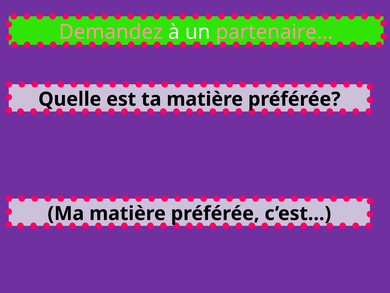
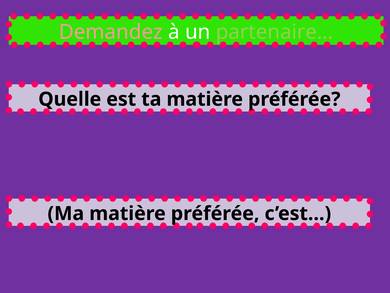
partenaire… colour: pink -> light green (274, 32)
